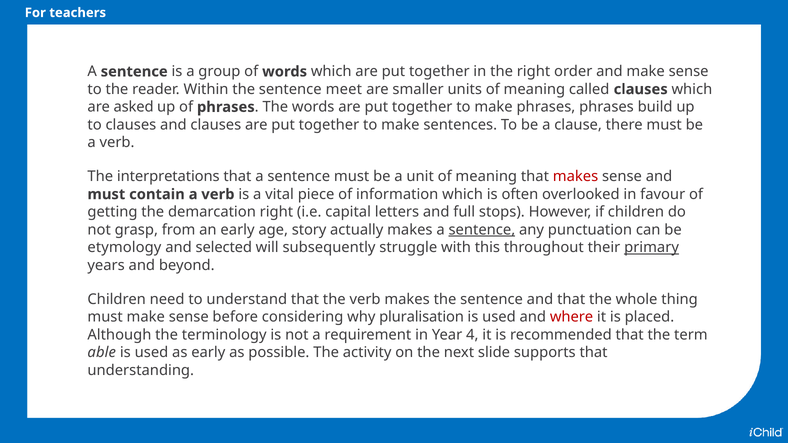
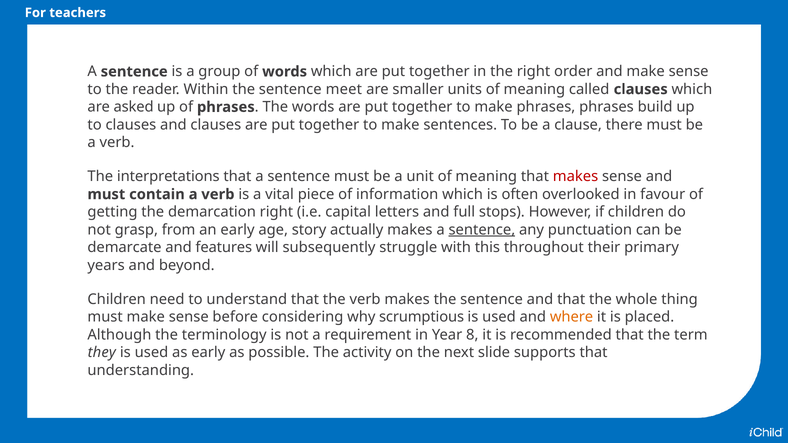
etymology: etymology -> demarcate (125, 248)
selected: selected -> features (224, 248)
primary underline: present -> none (652, 248)
pluralisation: pluralisation -> scrumptious (422, 317)
where colour: red -> orange (572, 317)
4: 4 -> 8 (472, 335)
able: able -> they (102, 353)
